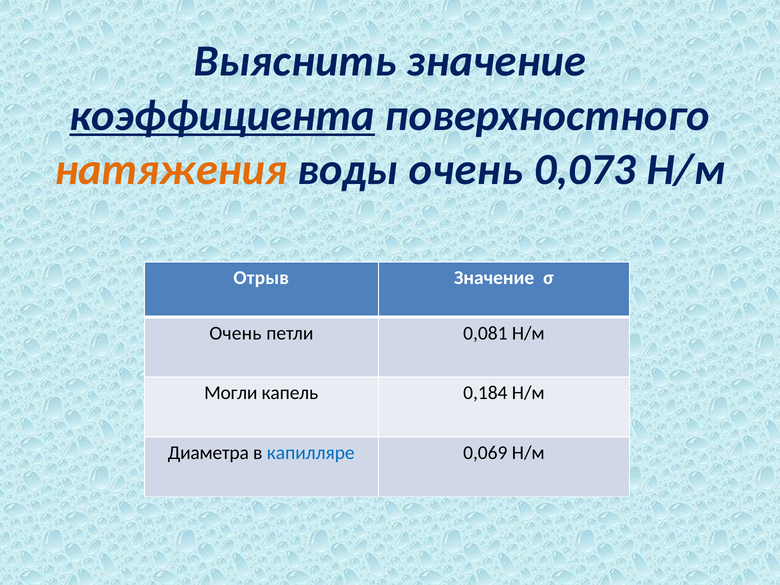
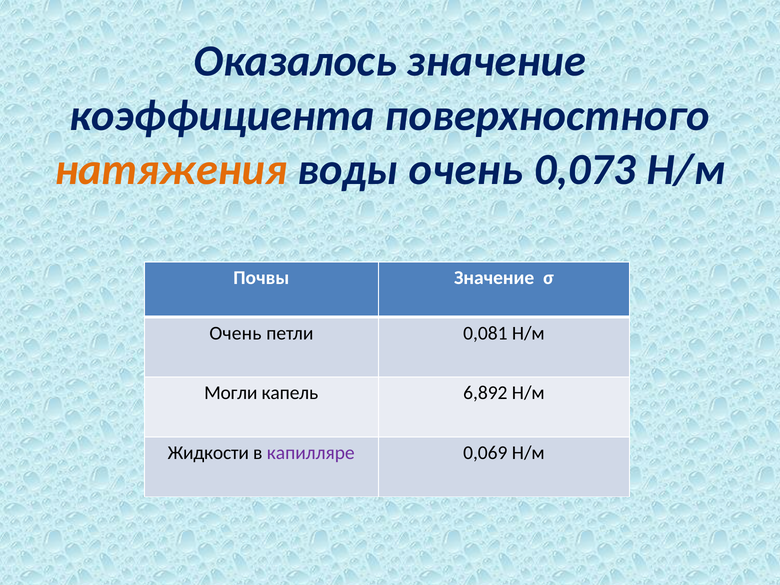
Выяснить: Выяснить -> Оказалось (295, 61)
коэффициента underline: present -> none (222, 115)
Отрыв: Отрыв -> Почвы (261, 278)
0,184: 0,184 -> 6,892 (485, 393)
Диаметра: Диаметра -> Жидкости (208, 453)
капилляре colour: blue -> purple (311, 453)
